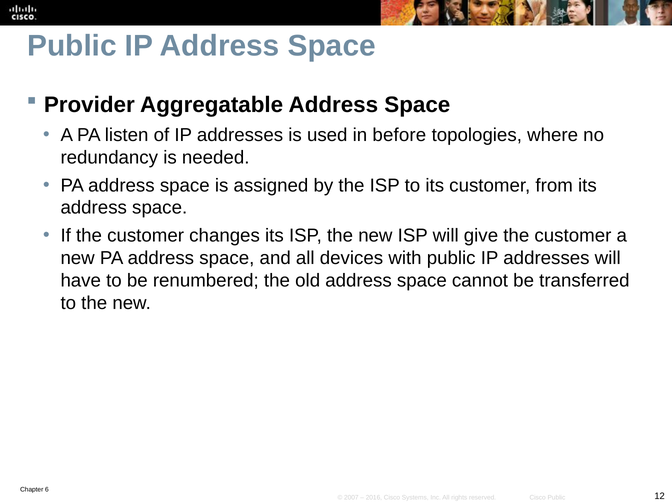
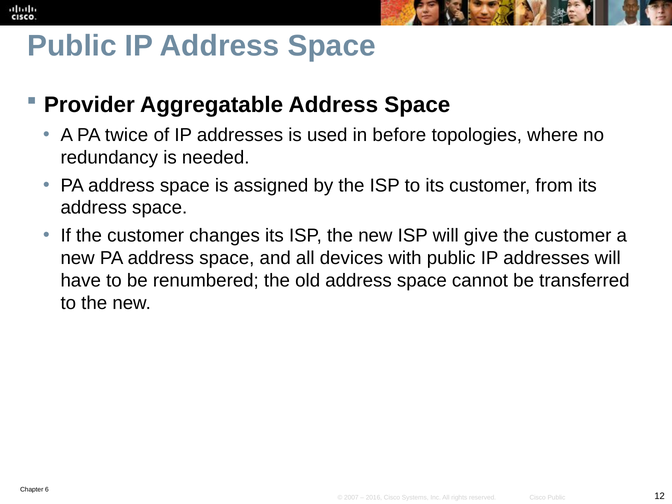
listen: listen -> twice (127, 135)
